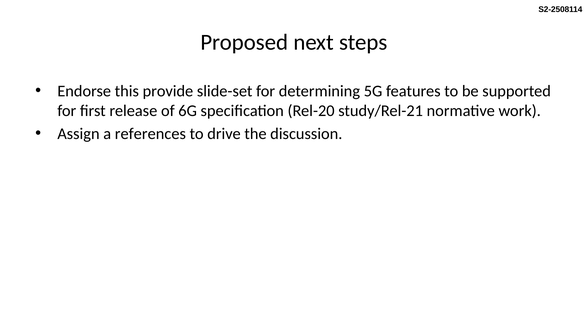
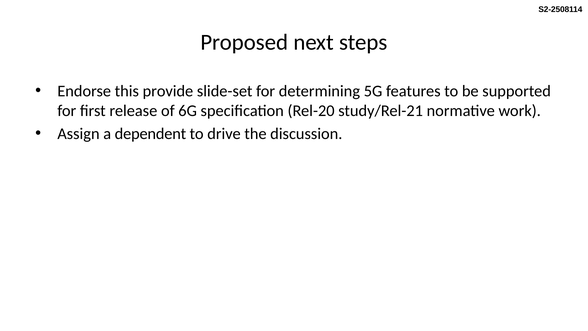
references: references -> dependent (150, 134)
